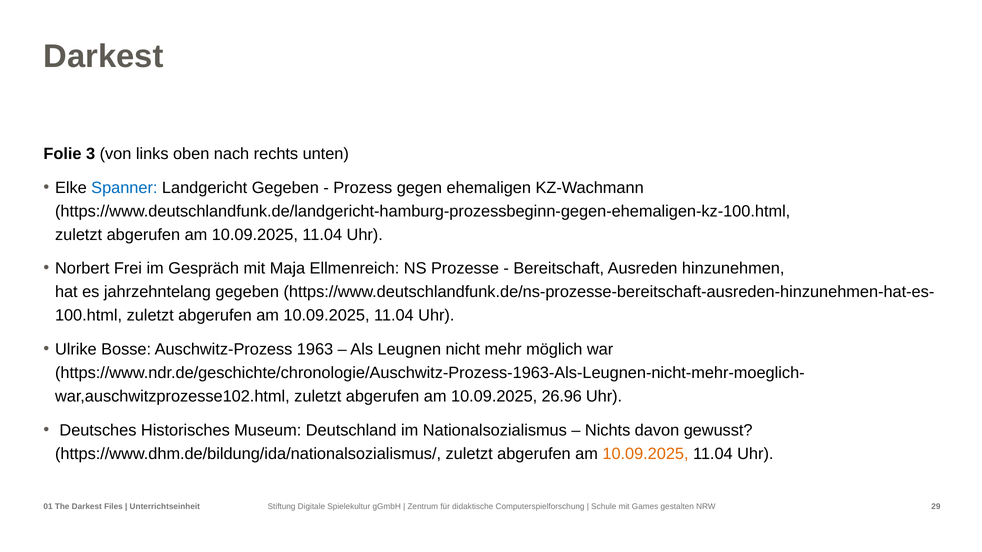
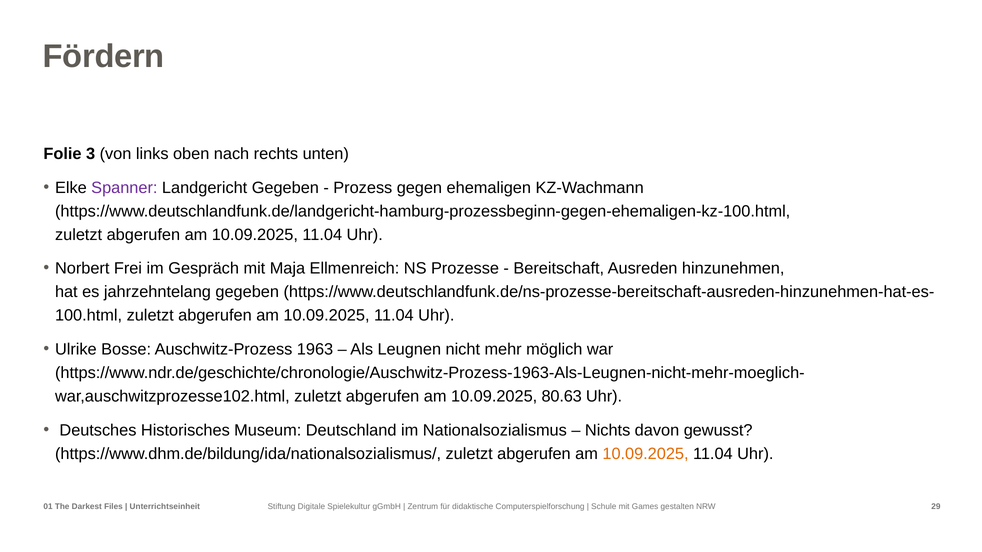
Darkest: Darkest -> Fördern (104, 56)
Spanner colour: blue -> purple (124, 188)
26.96: 26.96 -> 80.63 (562, 397)
